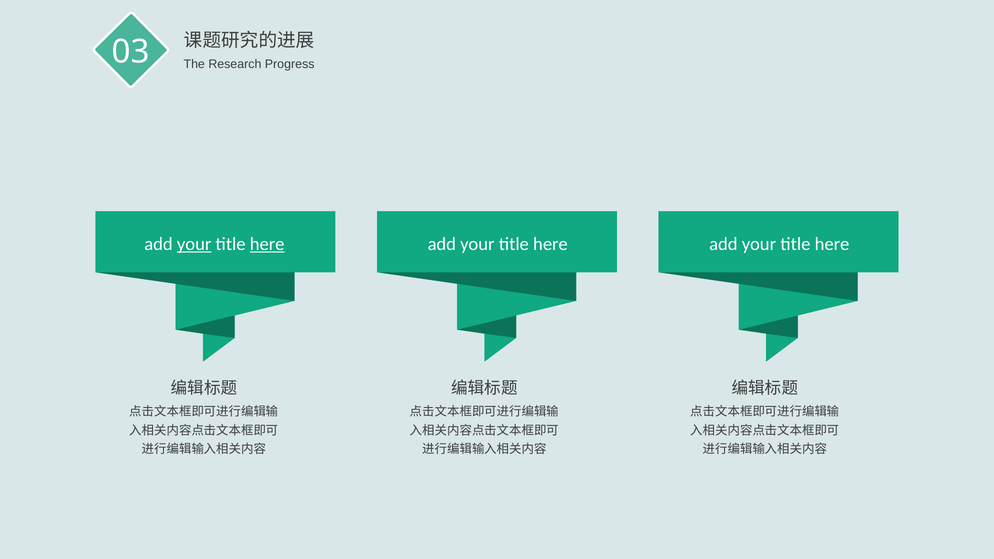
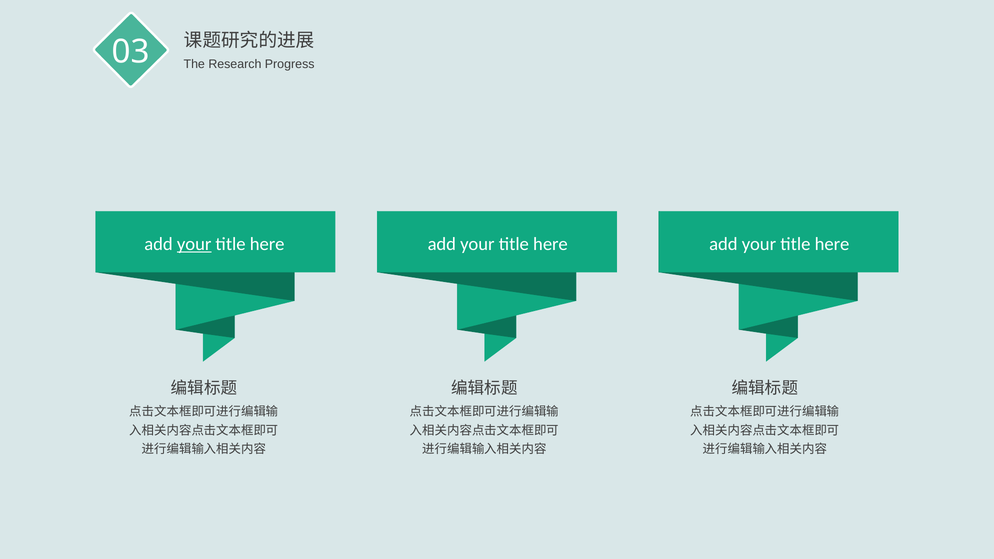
here underline: present -> none (267, 244)
